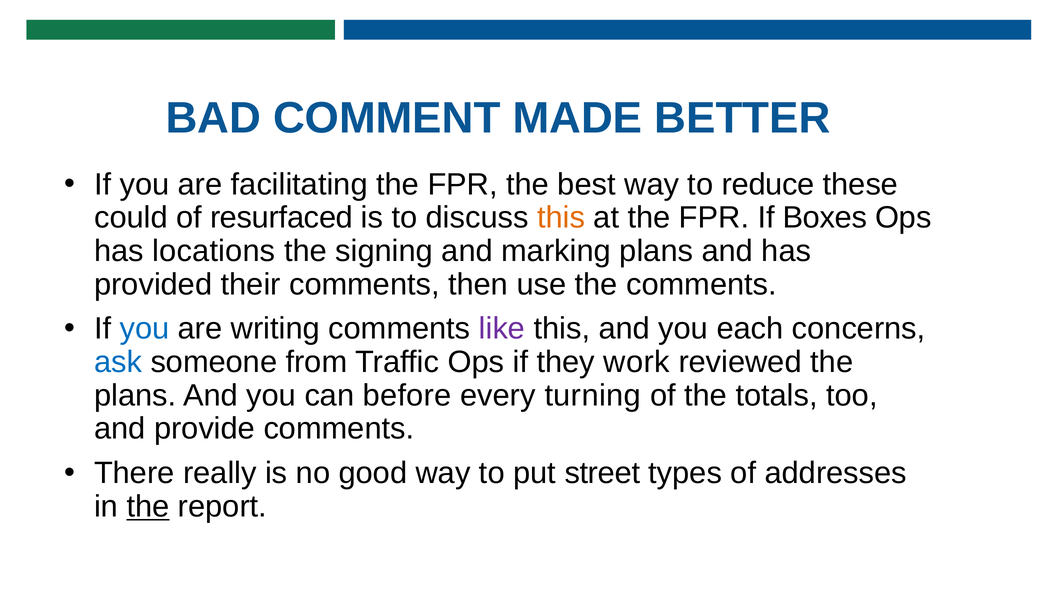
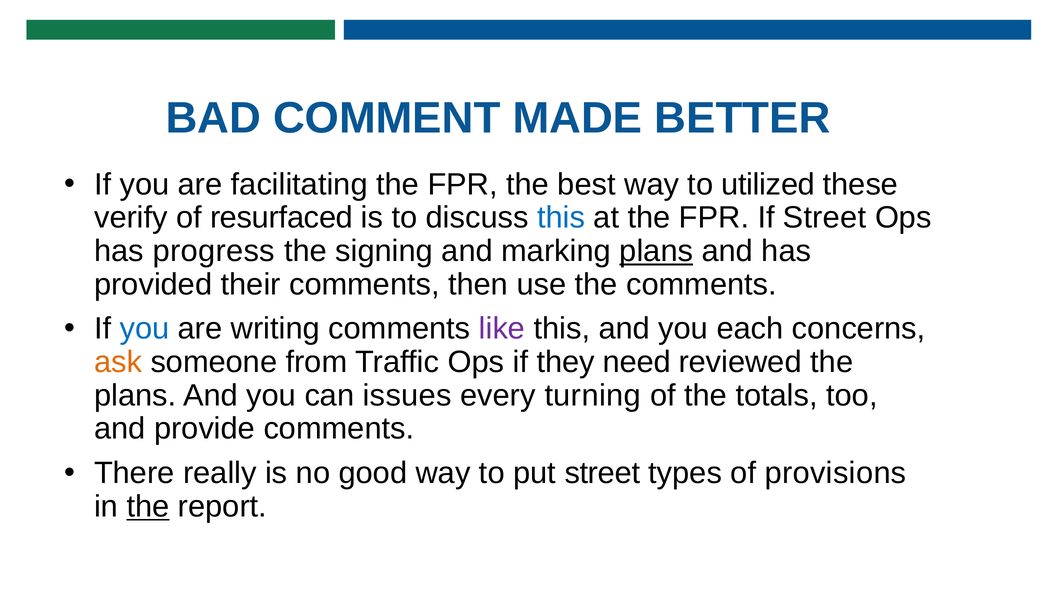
reduce: reduce -> utilized (768, 185)
could: could -> verify (131, 218)
this colour: orange -> blue (561, 218)
If Boxes: Boxes -> Street (824, 218)
locations: locations -> progress (214, 251)
plans underline: none -> present (656, 251)
ask colour: blue -> orange (118, 362)
work: work -> need (637, 362)
before: before -> issues (407, 396)
addresses: addresses -> provisions (836, 473)
